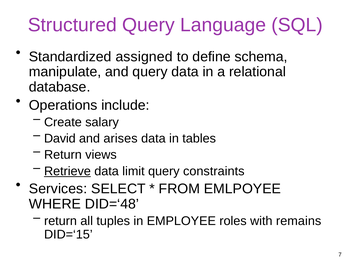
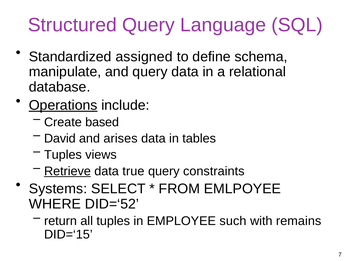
Operations underline: none -> present (63, 105)
salary: salary -> based (102, 122)
Return: Return -> Tuples (63, 155)
limit: limit -> true (133, 171)
Services: Services -> Systems (58, 189)
DID=‘48: DID=‘48 -> DID=‘52 (112, 204)
roles: roles -> such (233, 221)
